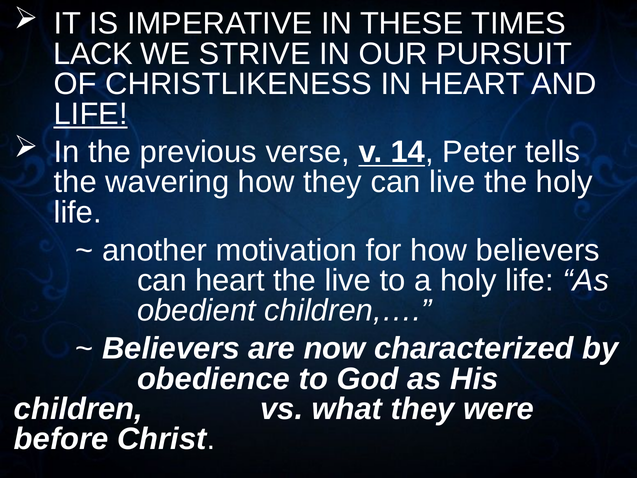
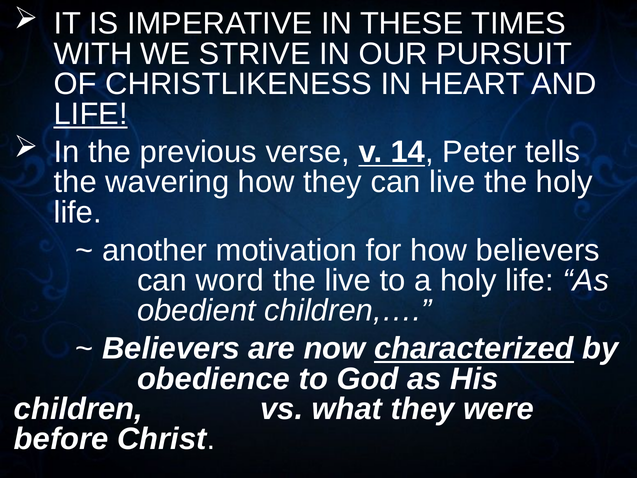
LACK: LACK -> WITH (93, 54)
can heart: heart -> word (230, 280)
characterized underline: none -> present (474, 349)
